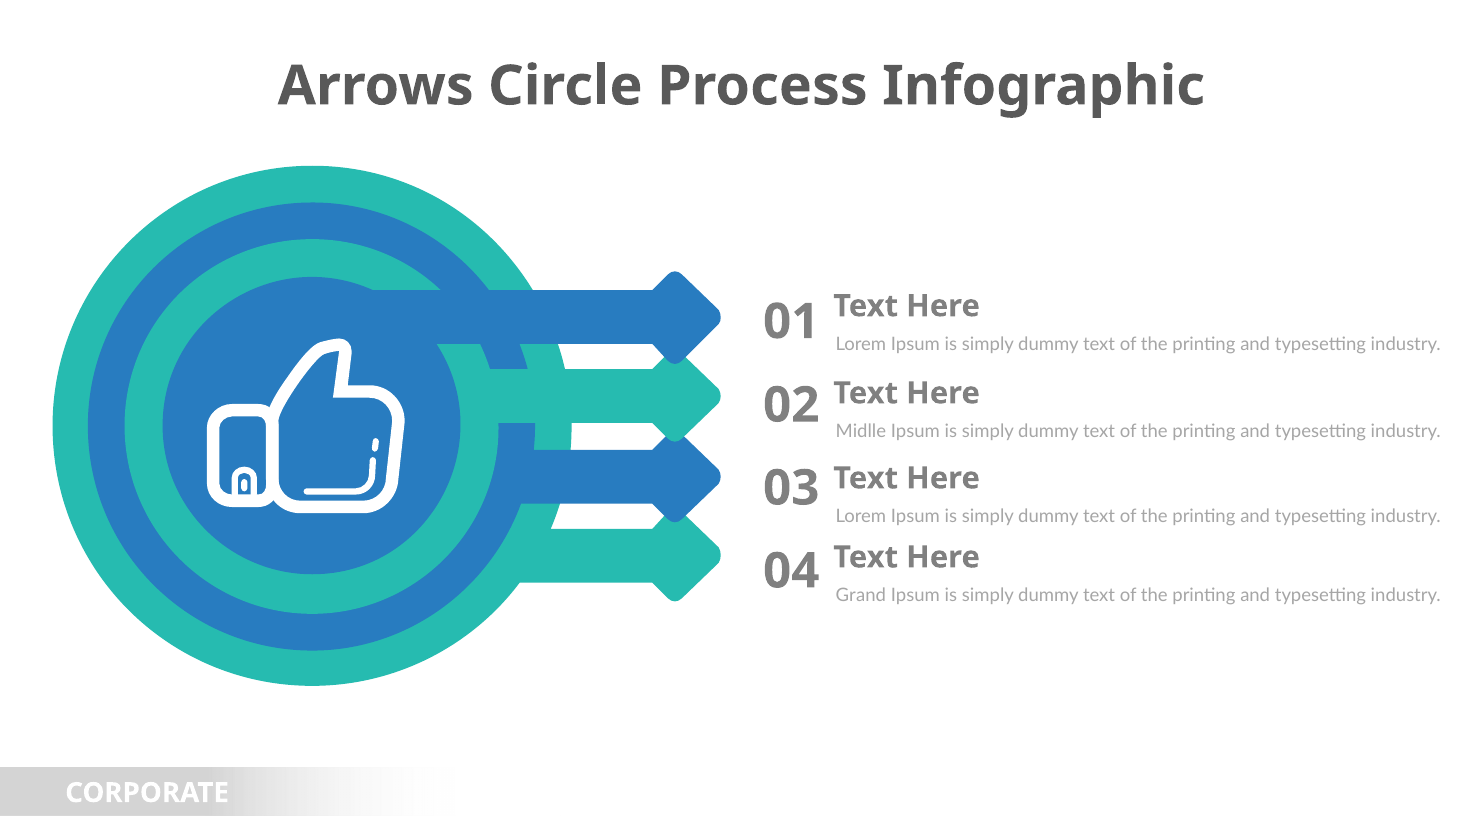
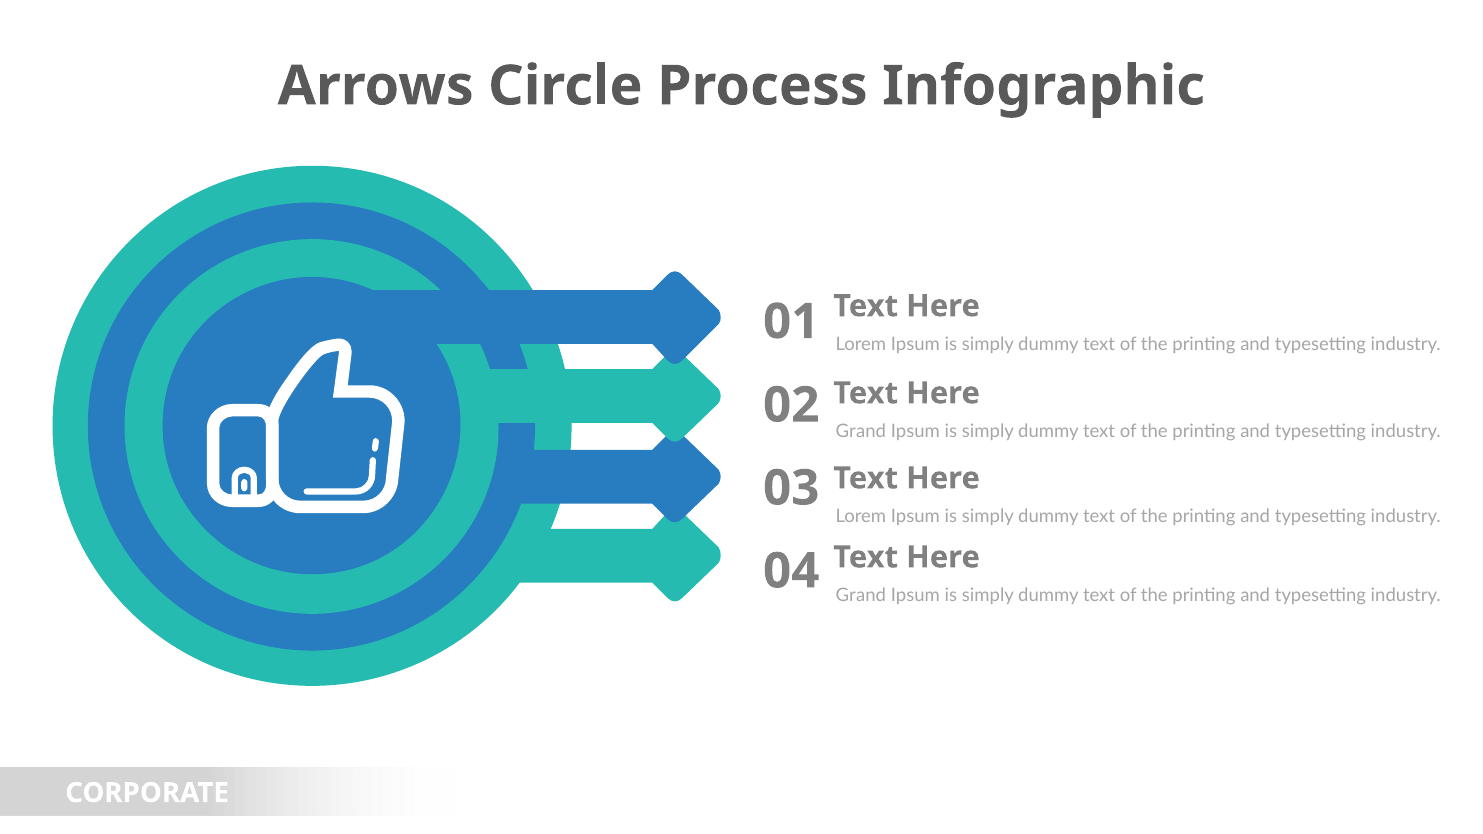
Midlle: Midlle -> Grand (861, 432)
